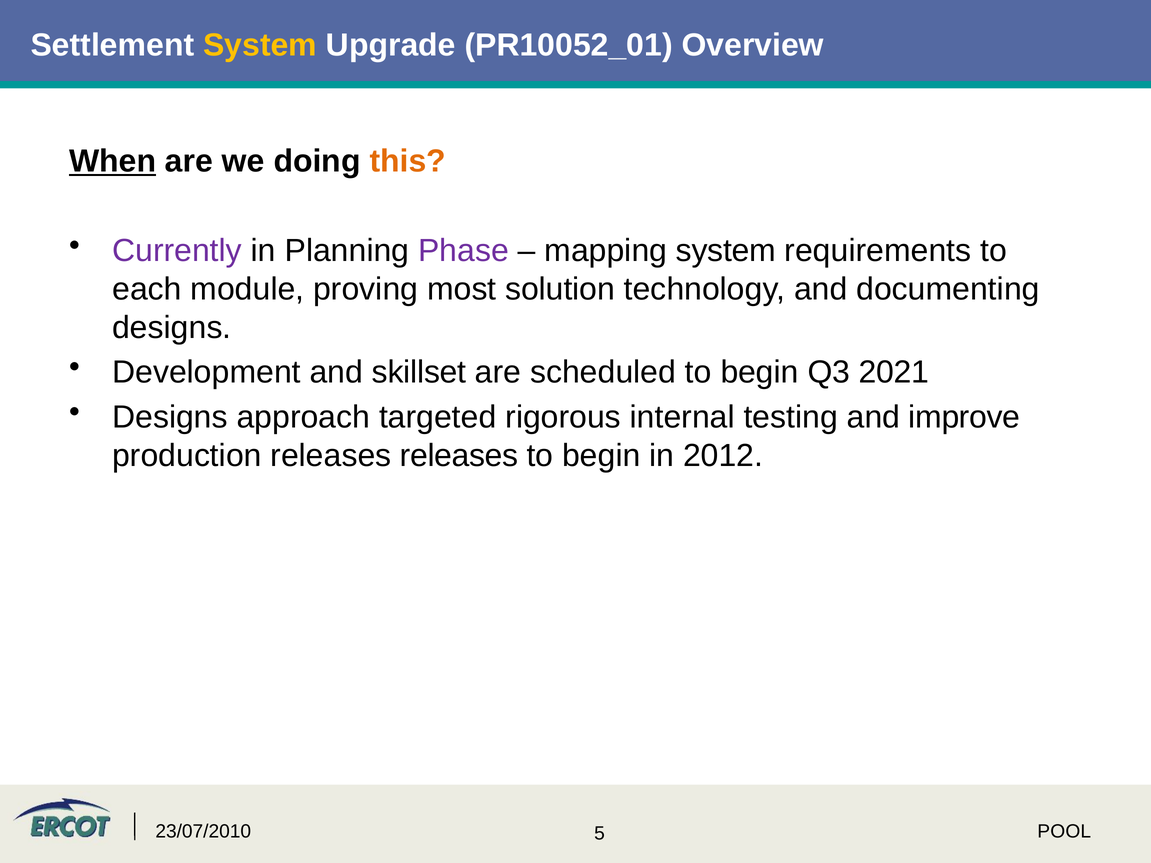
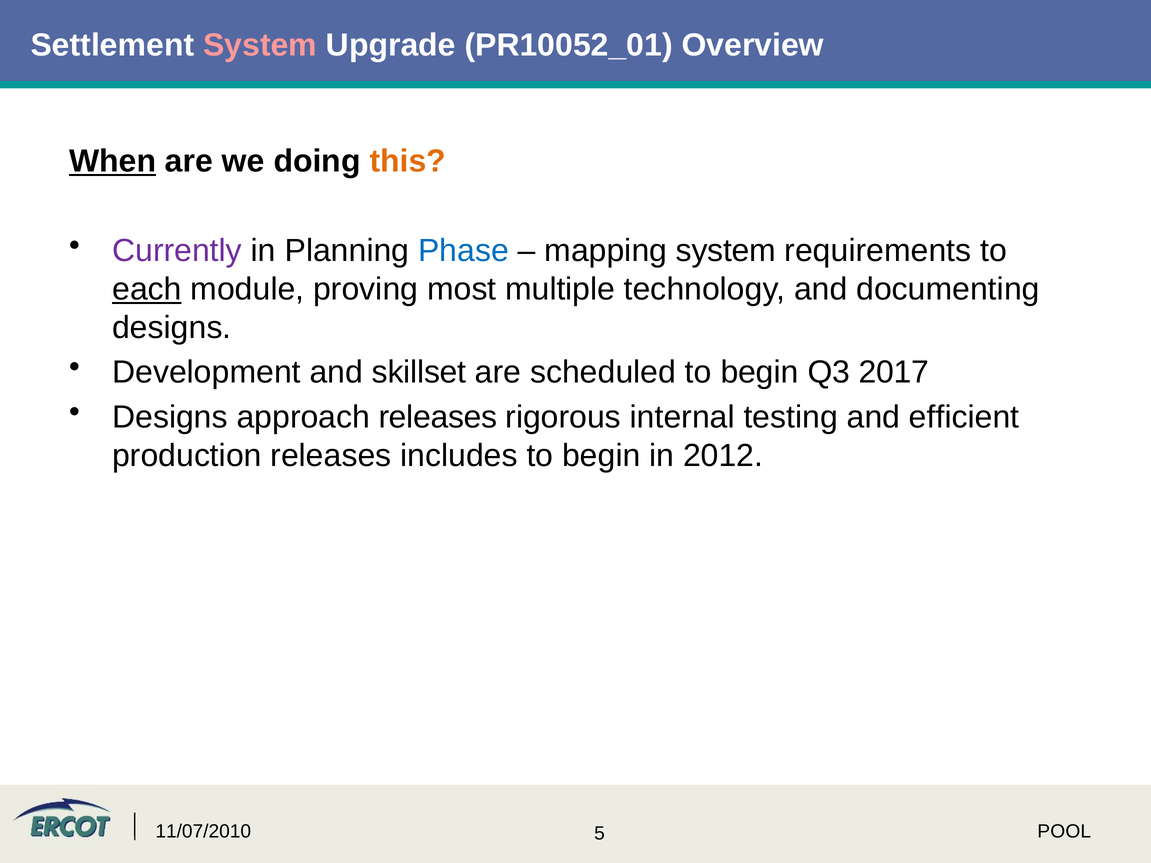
System colour: yellow -> pink (260, 45)
Phase colour: purple -> blue (463, 251)
each underline: none -> present (147, 289)
solution: solution -> multiple (560, 289)
2021: 2021 -> 2017 (894, 373)
approach targeted: targeted -> releases (438, 417)
improve: improve -> efficient (964, 417)
releases releases: releases -> includes (459, 456)
23/07/2010: 23/07/2010 -> 11/07/2010 (203, 832)
